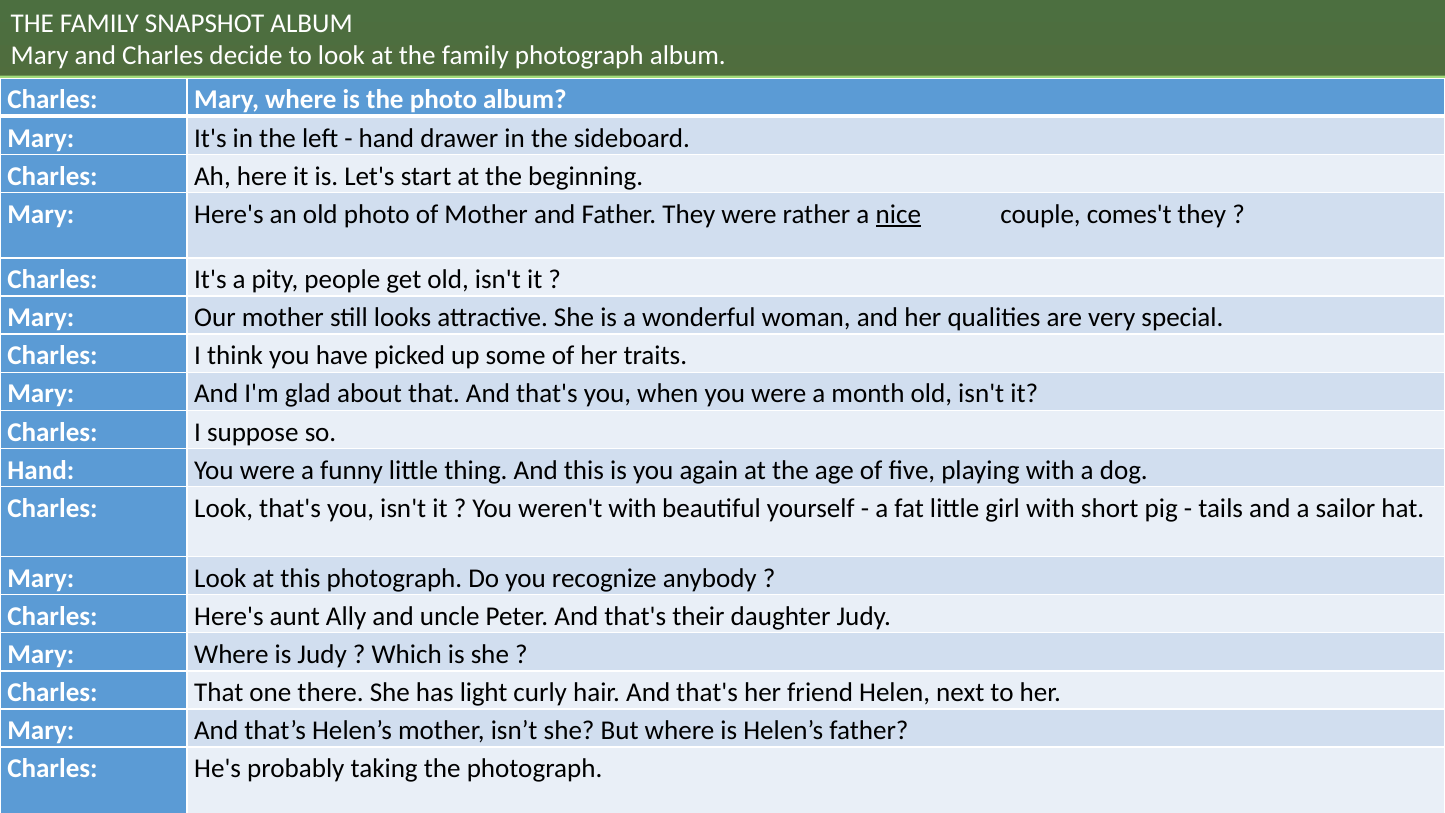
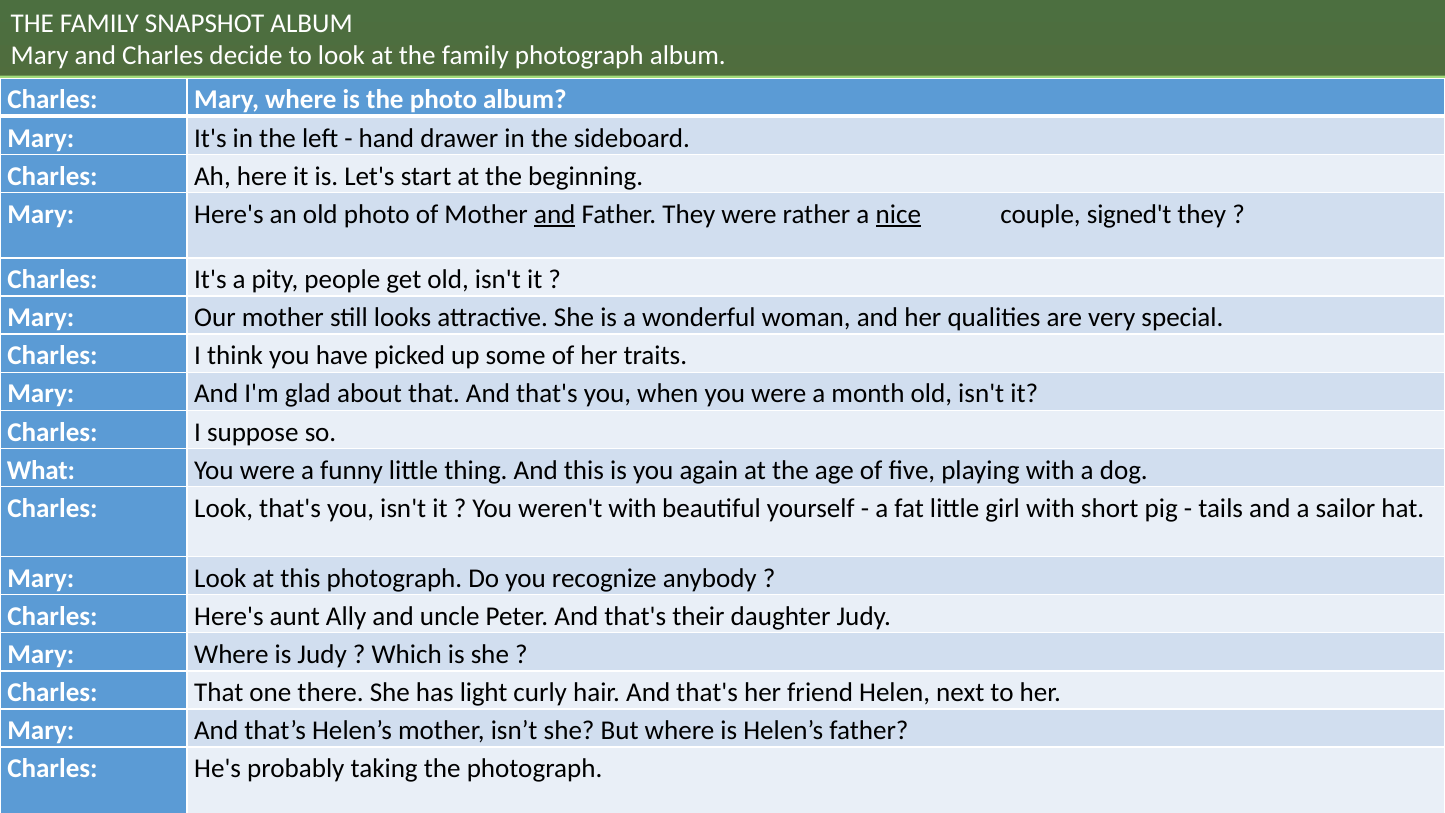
and underline: none -> present (555, 214)
comes't: comes't -> signed't (1129, 214)
Hand: Hand -> What (41, 470)
